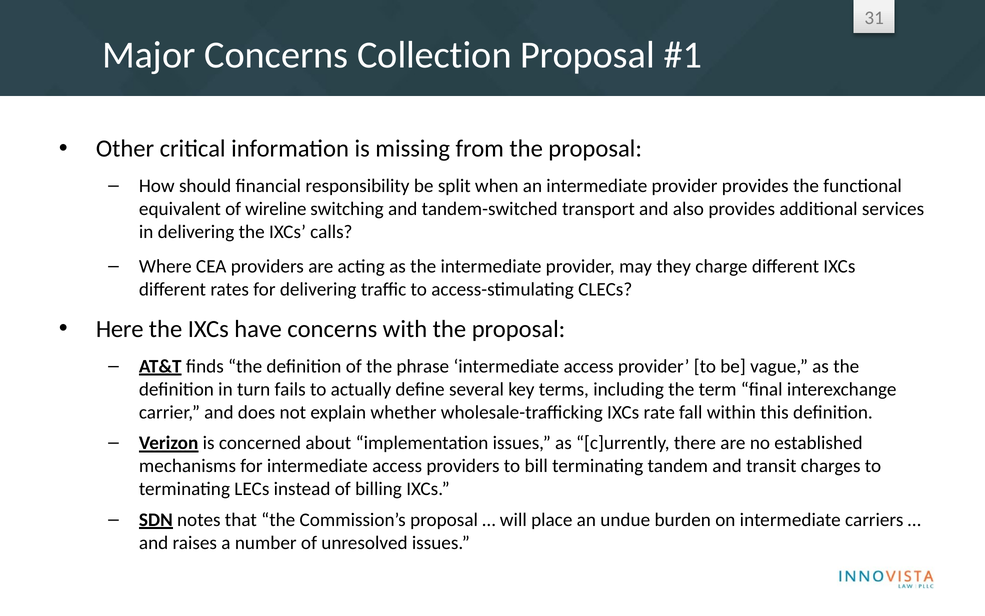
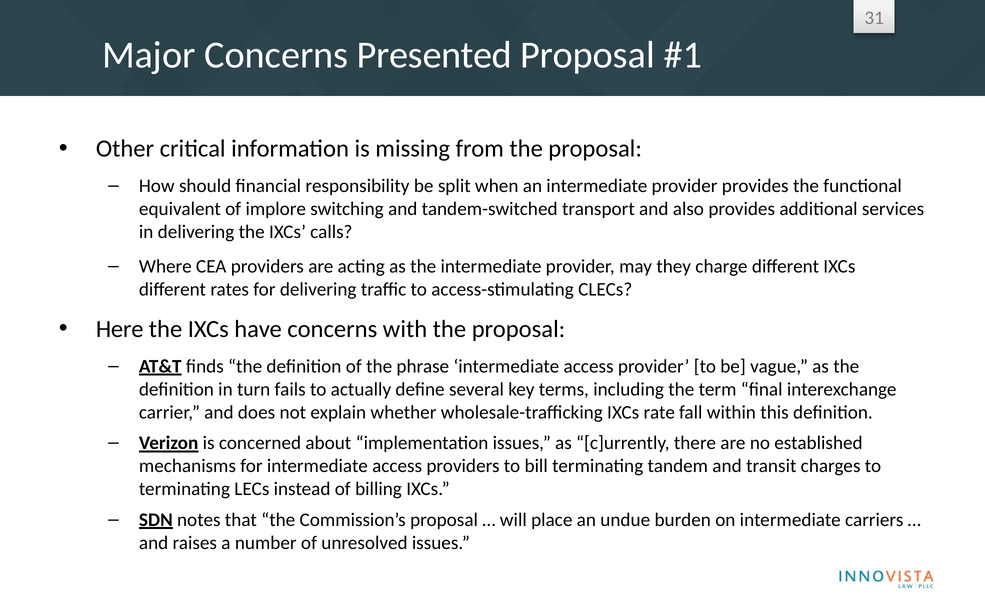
Collection: Collection -> Presented (434, 55)
wireline: wireline -> implore (276, 209)
